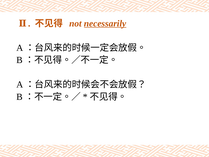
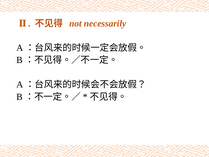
necessarily underline: present -> none (105, 23)
